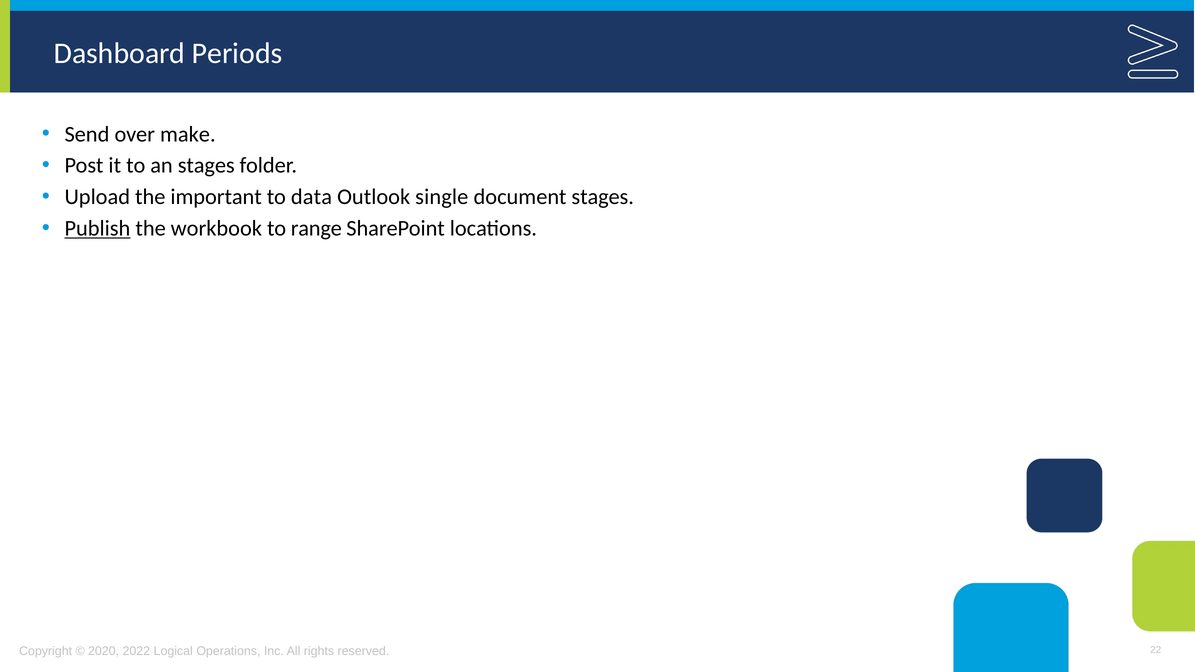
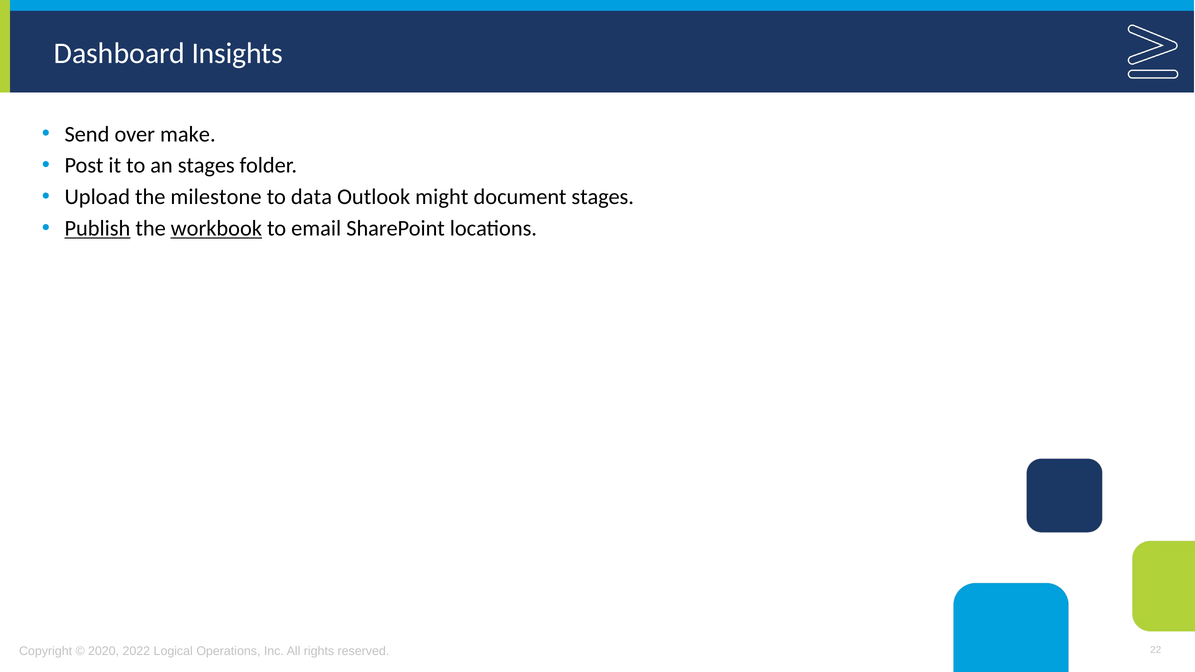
Periods: Periods -> Insights (237, 53)
important: important -> milestone (216, 197)
single: single -> might (442, 197)
workbook underline: none -> present (216, 228)
range: range -> email (316, 228)
